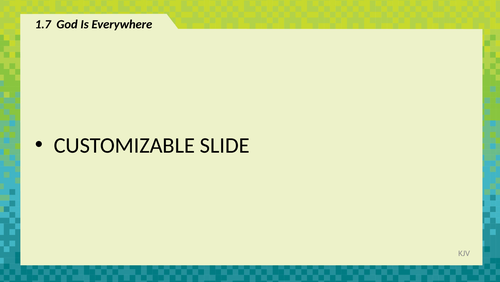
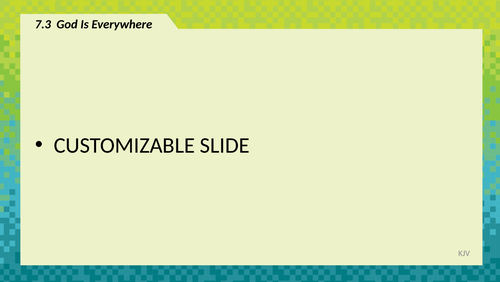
1.7: 1.7 -> 7.3 (43, 24)
